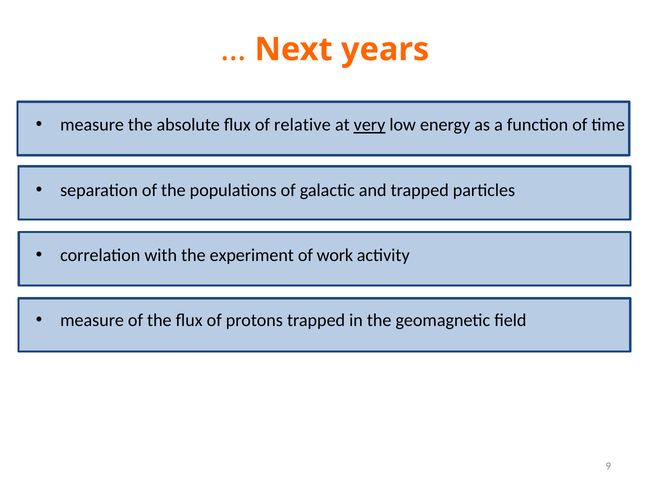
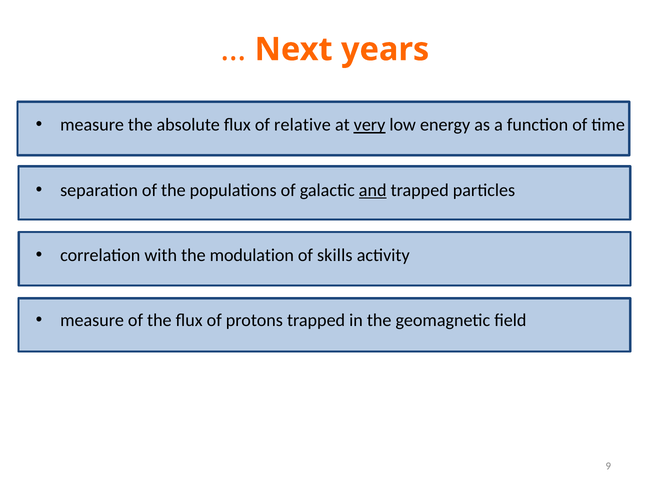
and underline: none -> present (373, 190)
experiment: experiment -> modulation (252, 255)
work: work -> skills (335, 255)
